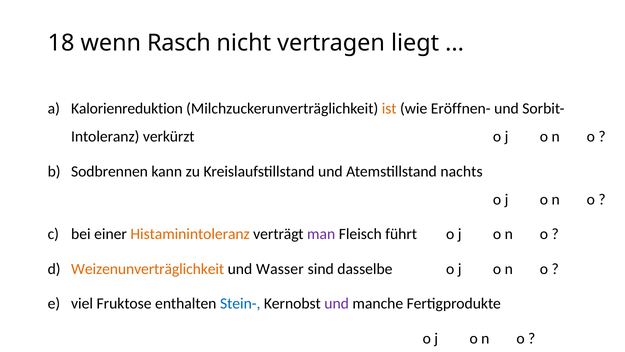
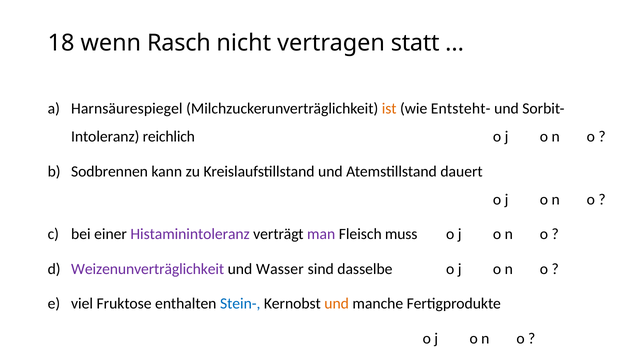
liegt: liegt -> statt (415, 43)
Kalorienreduktion: Kalorienreduktion -> Harnsäurespiegel (127, 109)
Eröffnen-: Eröffnen- -> Entsteht- (461, 109)
verkürzt: verkürzt -> reichlich (169, 137)
nachts: nachts -> dauert (462, 171)
Histaminintoleranz colour: orange -> purple (190, 234)
führt: führt -> muss (401, 234)
Weizenunverträglichkeit colour: orange -> purple (148, 269)
und colour: purple -> orange (337, 303)
